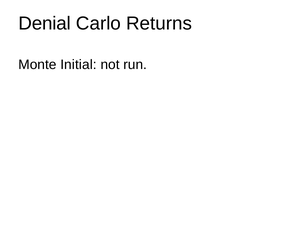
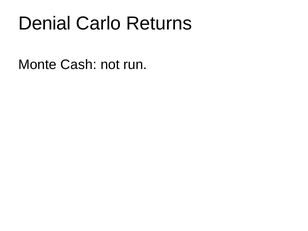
Initial: Initial -> Cash (78, 65)
